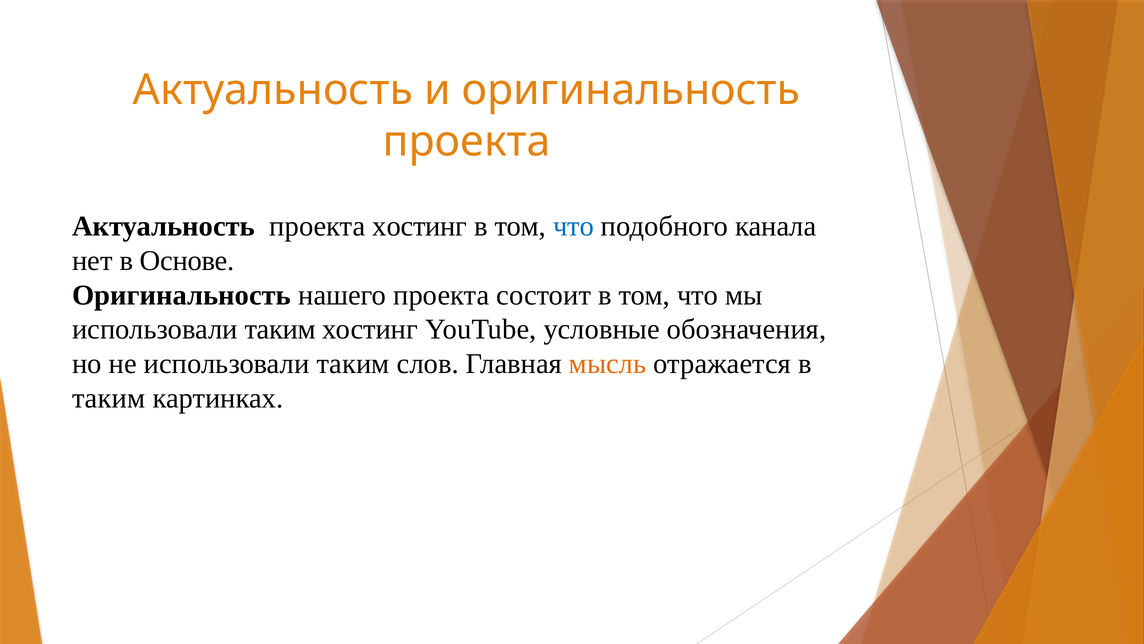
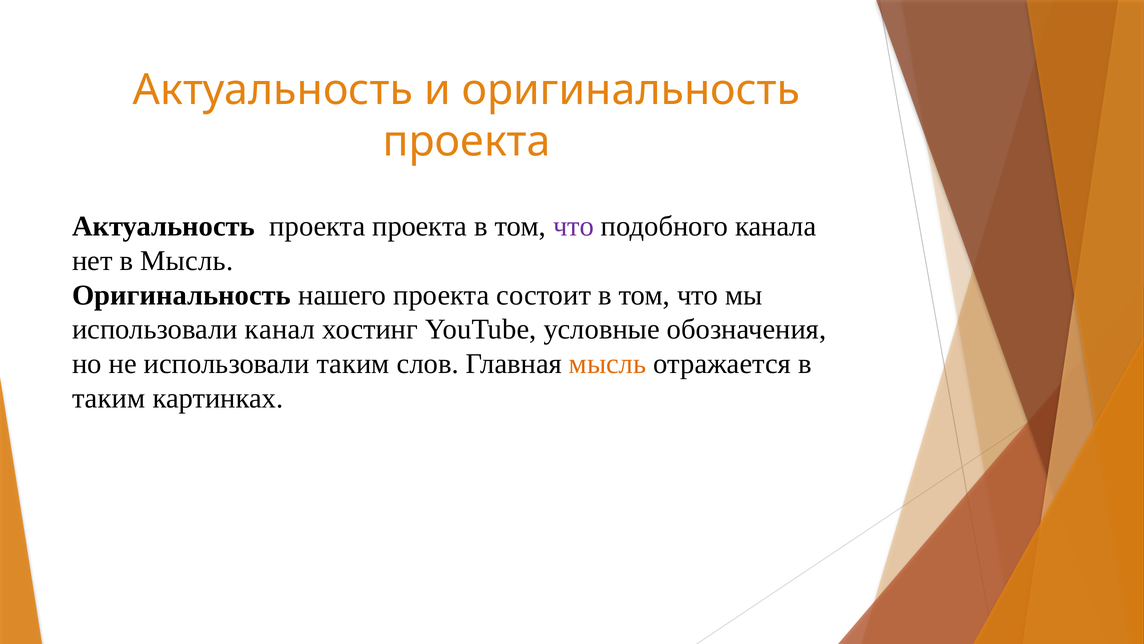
проекта хостинг: хостинг -> проекта (420, 226)
что colour: blue -> purple (574, 226)
в Основе: Основе -> Мысль (187, 261)
таким: таким -> канал (280, 329)
